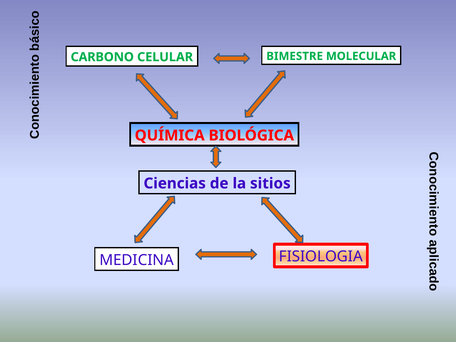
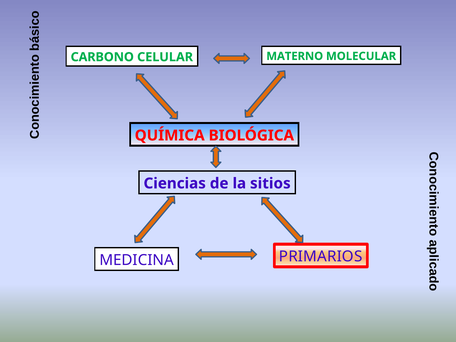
BIMESTRE: BIMESTRE -> MATERNO (295, 56)
FISIOLOGIA: FISIOLOGIA -> PRIMARIOS (321, 257)
